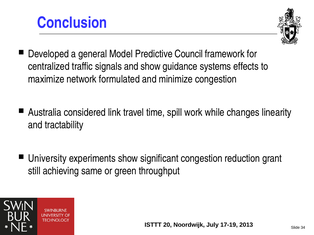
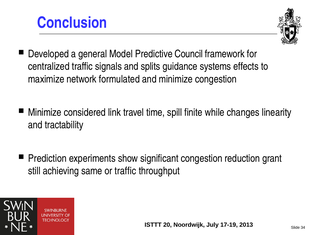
and show: show -> splits (151, 67)
Australia: Australia -> Minimize (45, 113)
work: work -> finite (193, 113)
University: University -> Prediction (47, 159)
or green: green -> traffic (125, 171)
